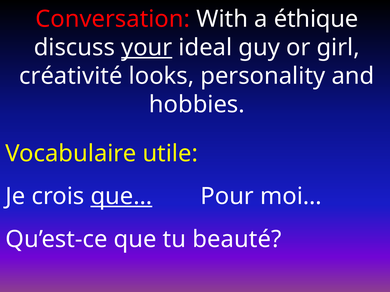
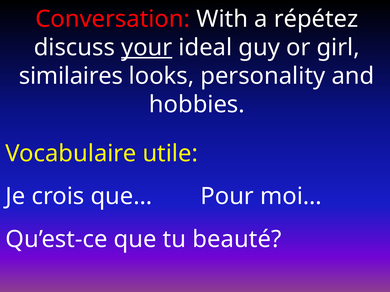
éthique: éthique -> répétez (316, 19)
créativité: créativité -> similaires (71, 76)
que… underline: present -> none (121, 197)
